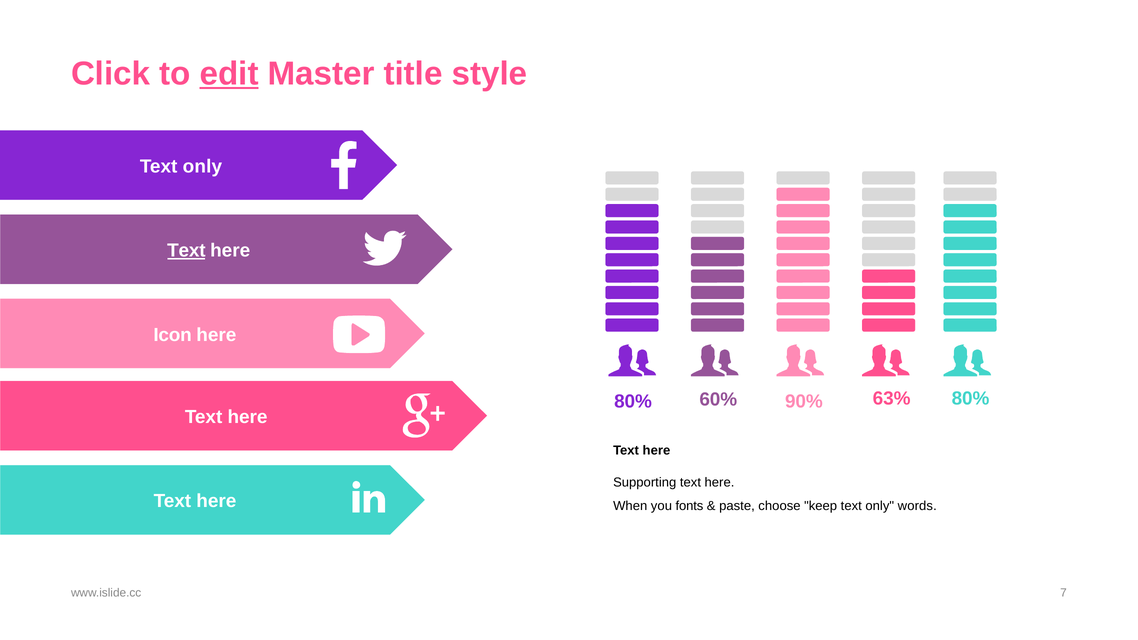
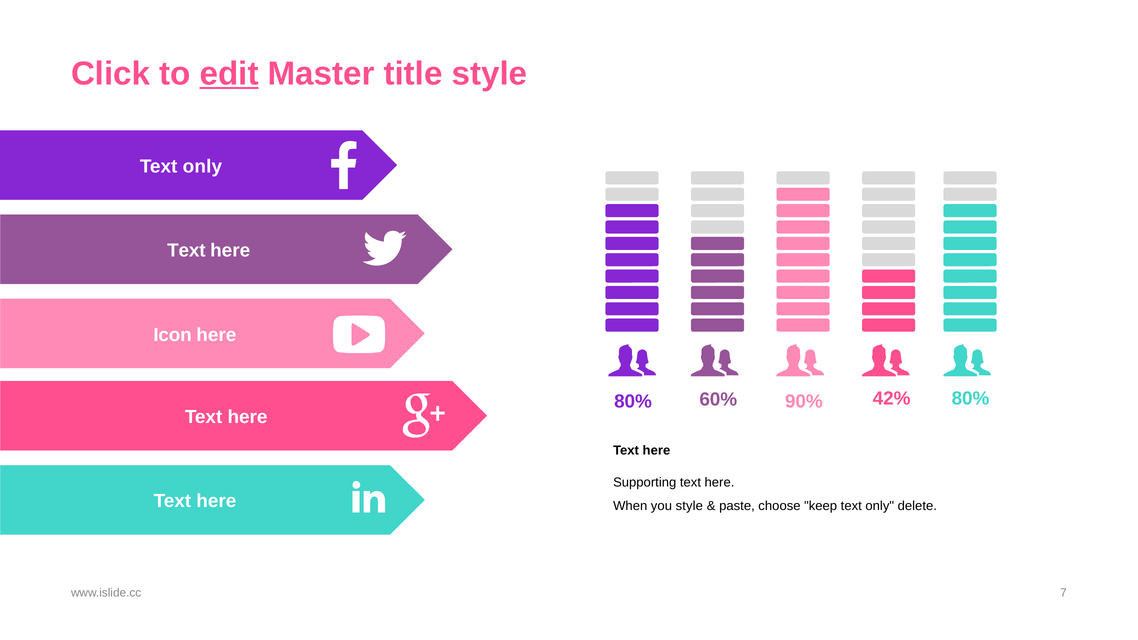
Text underline: present -> none (186, 251)
63%: 63% -> 42% (892, 398)
you fonts: fonts -> style (689, 506)
words: words -> delete (917, 506)
